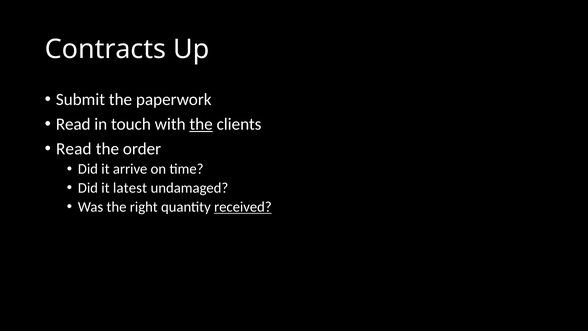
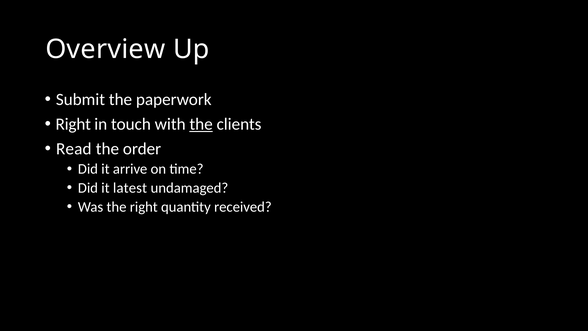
Contracts: Contracts -> Overview (105, 49)
Read: Read -> Right (73, 124)
received underline: present -> none (243, 207)
